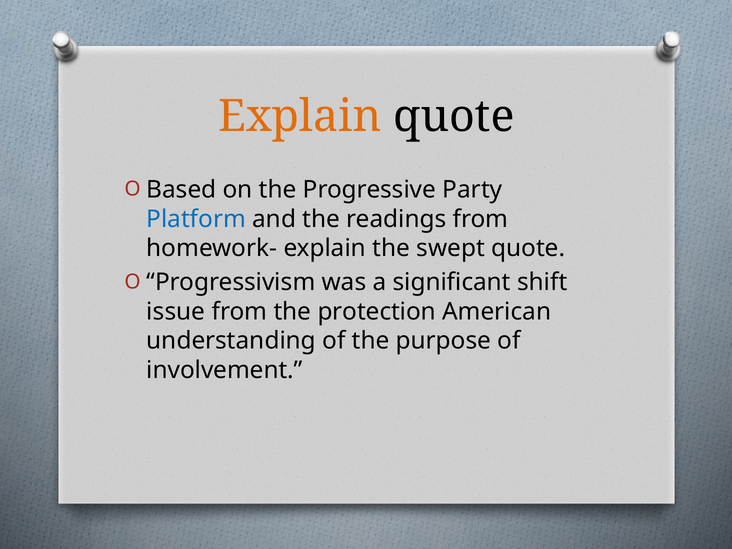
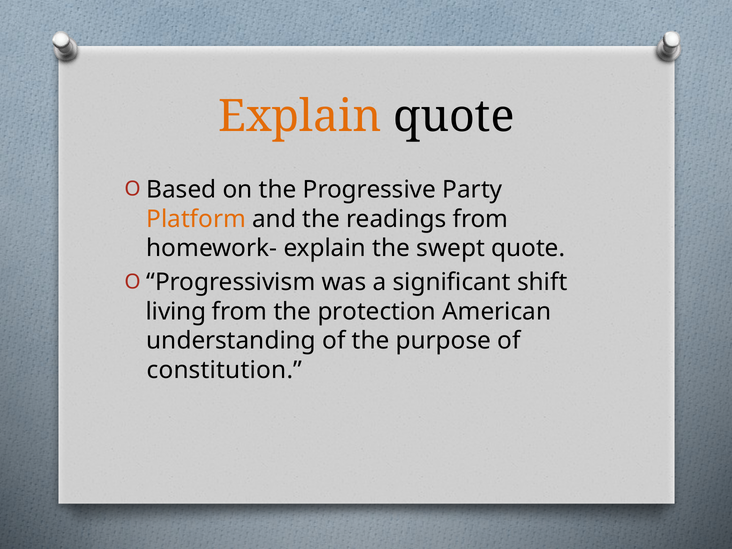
Platform colour: blue -> orange (196, 219)
issue: issue -> living (176, 312)
involvement: involvement -> constitution (224, 370)
